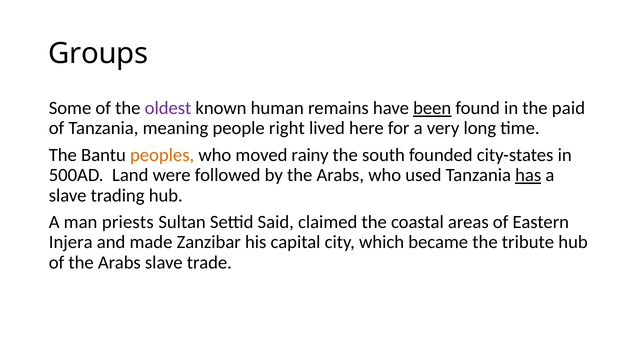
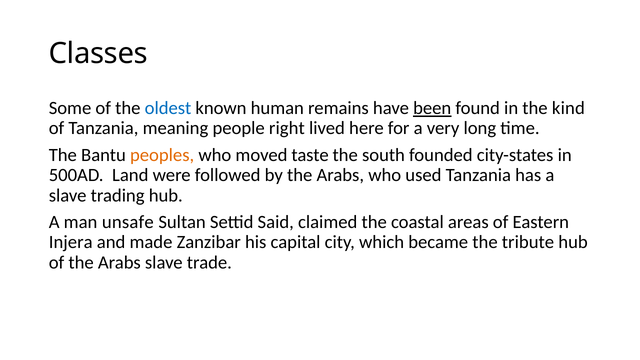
Groups: Groups -> Classes (98, 54)
oldest colour: purple -> blue (168, 108)
paid: paid -> kind (568, 108)
rainy: rainy -> taste (310, 155)
has underline: present -> none (528, 175)
priests: priests -> unsafe (128, 222)
